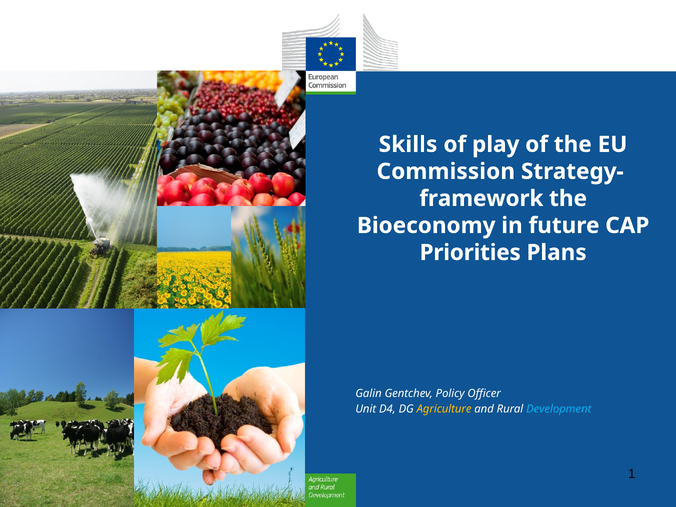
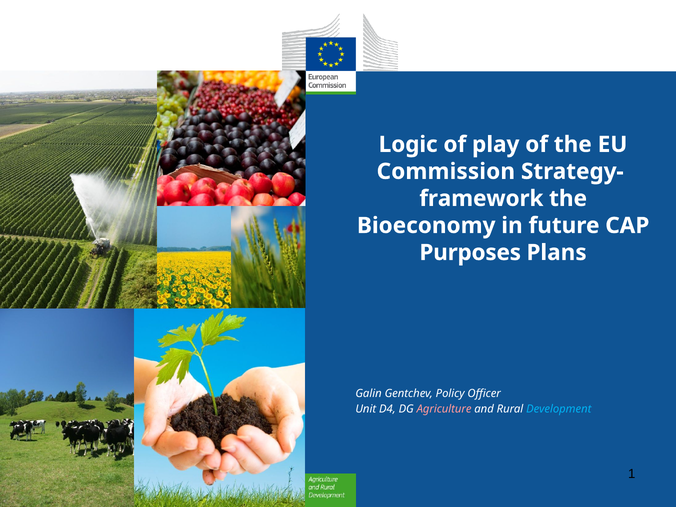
Skills: Skills -> Logic (408, 144)
Priorities: Priorities -> Purposes (470, 253)
Agriculture colour: yellow -> pink (444, 409)
